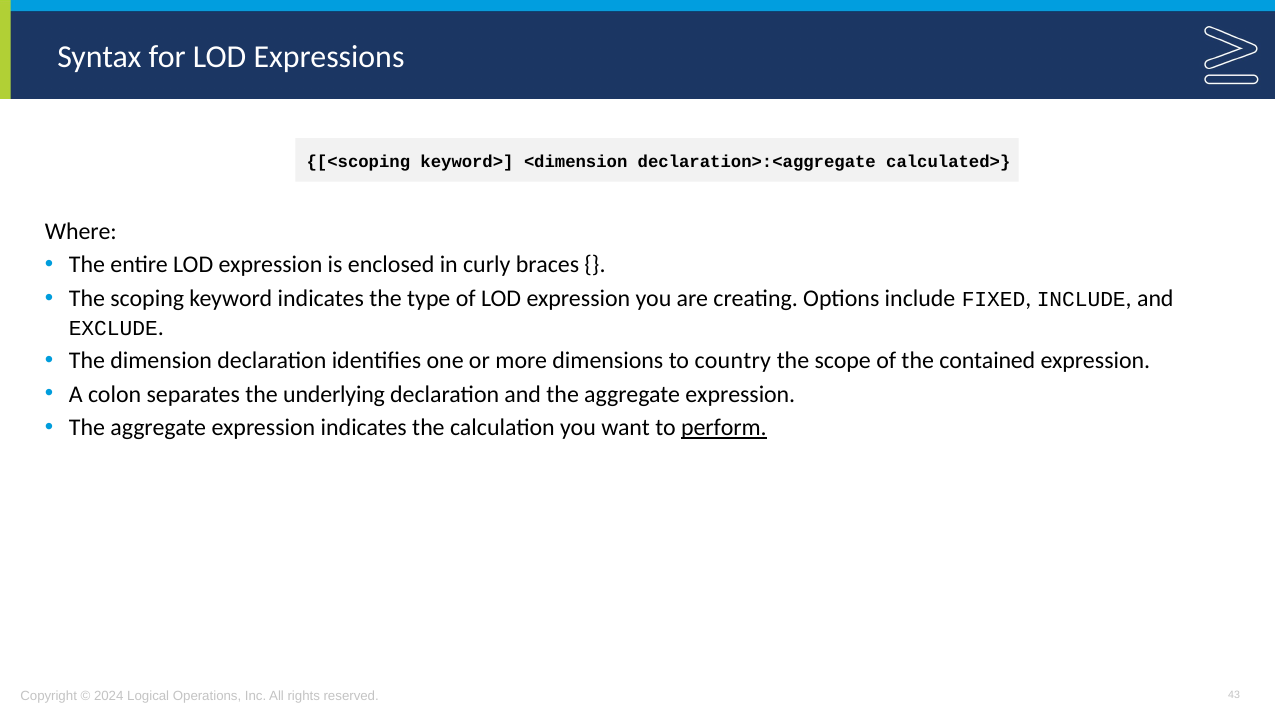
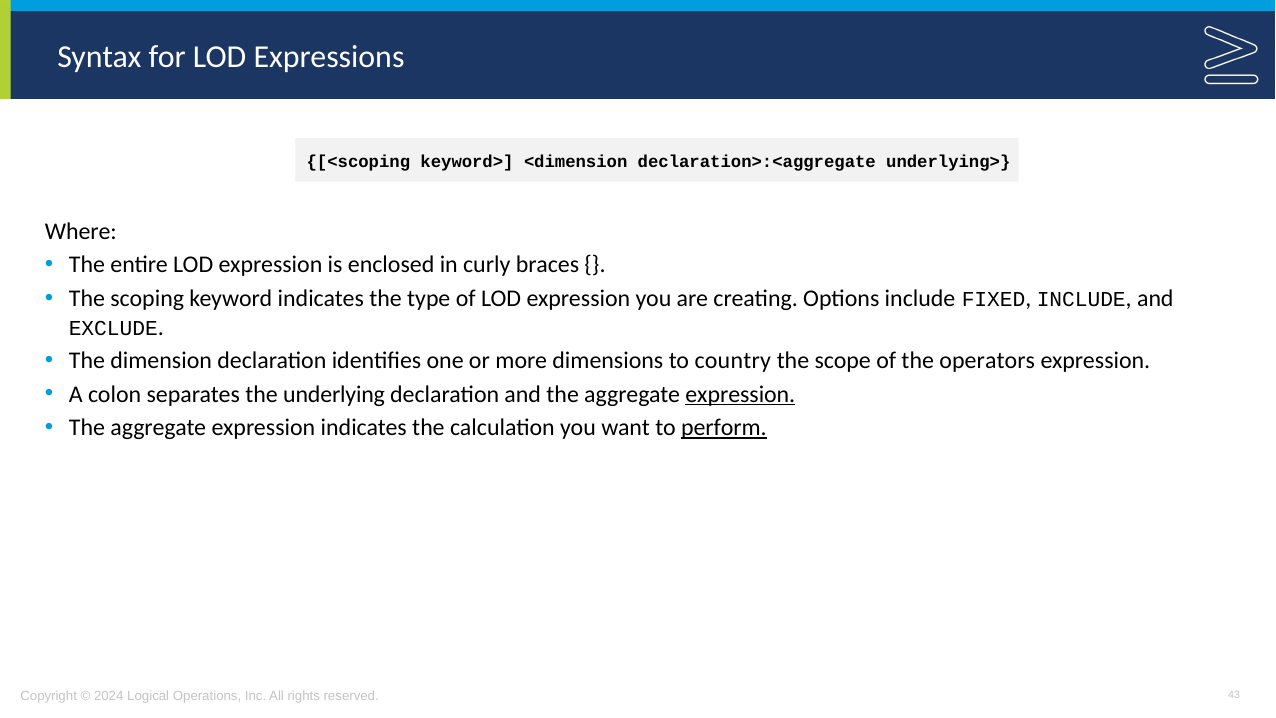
calculated>: calculated> -> underlying> (948, 162)
contained: contained -> operators (987, 361)
expression underline: none -> present (740, 394)
